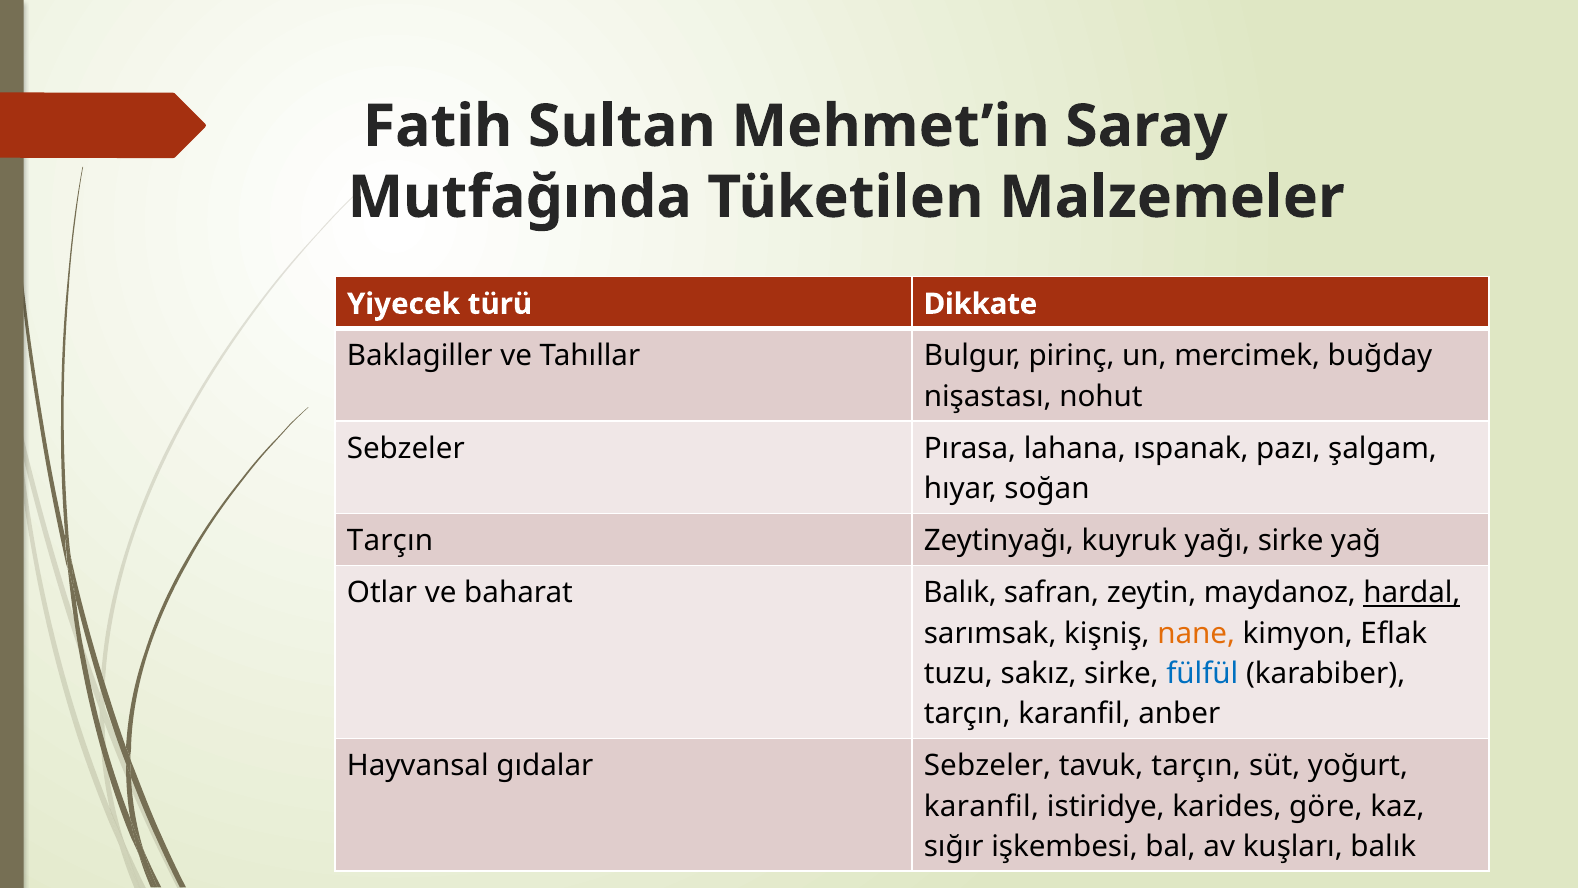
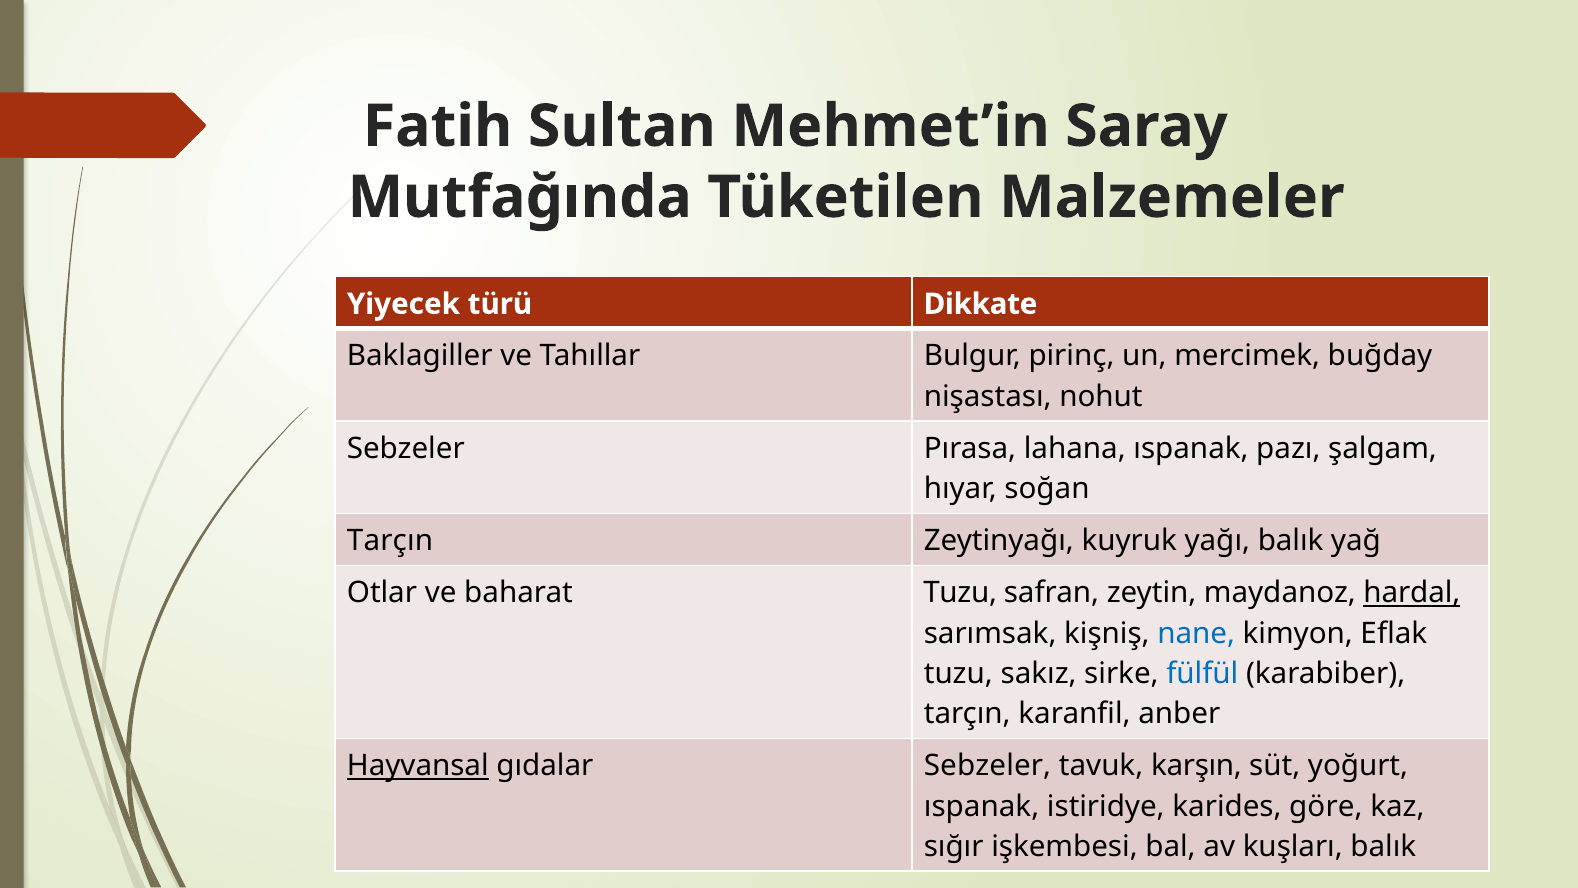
yağı sirke: sirke -> balık (1291, 541)
baharat Balık: Balık -> Tuzu (960, 593)
nane colour: orange -> blue (1196, 633)
Hayvansal underline: none -> present (418, 766)
tavuk tarçın: tarçın -> karşın (1196, 766)
karanfil: karanfil -> ıspanak (982, 806)
